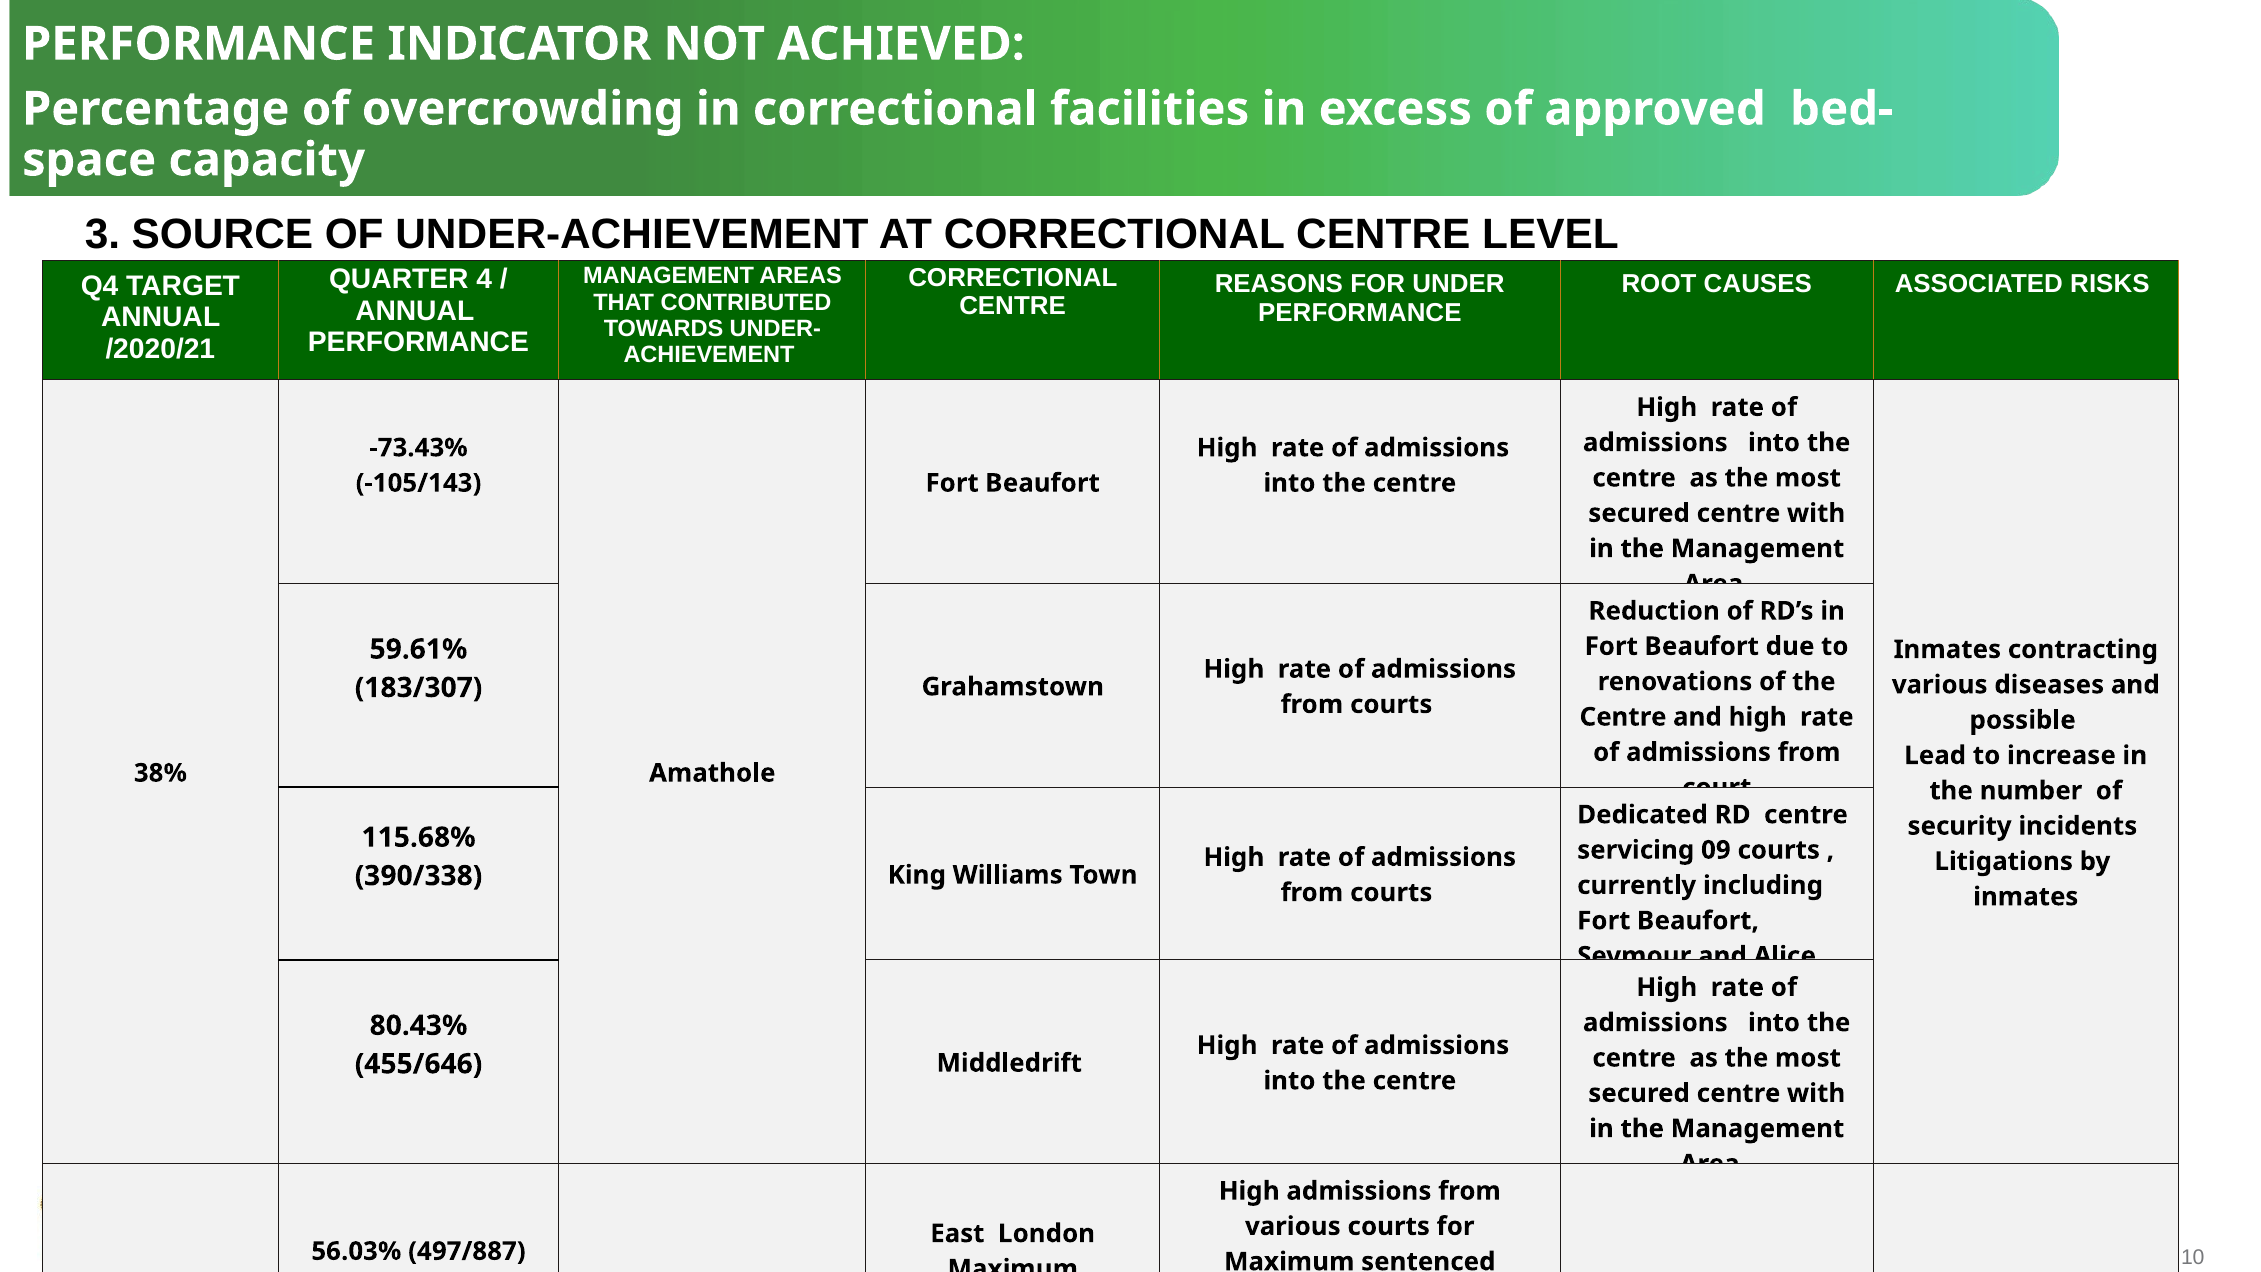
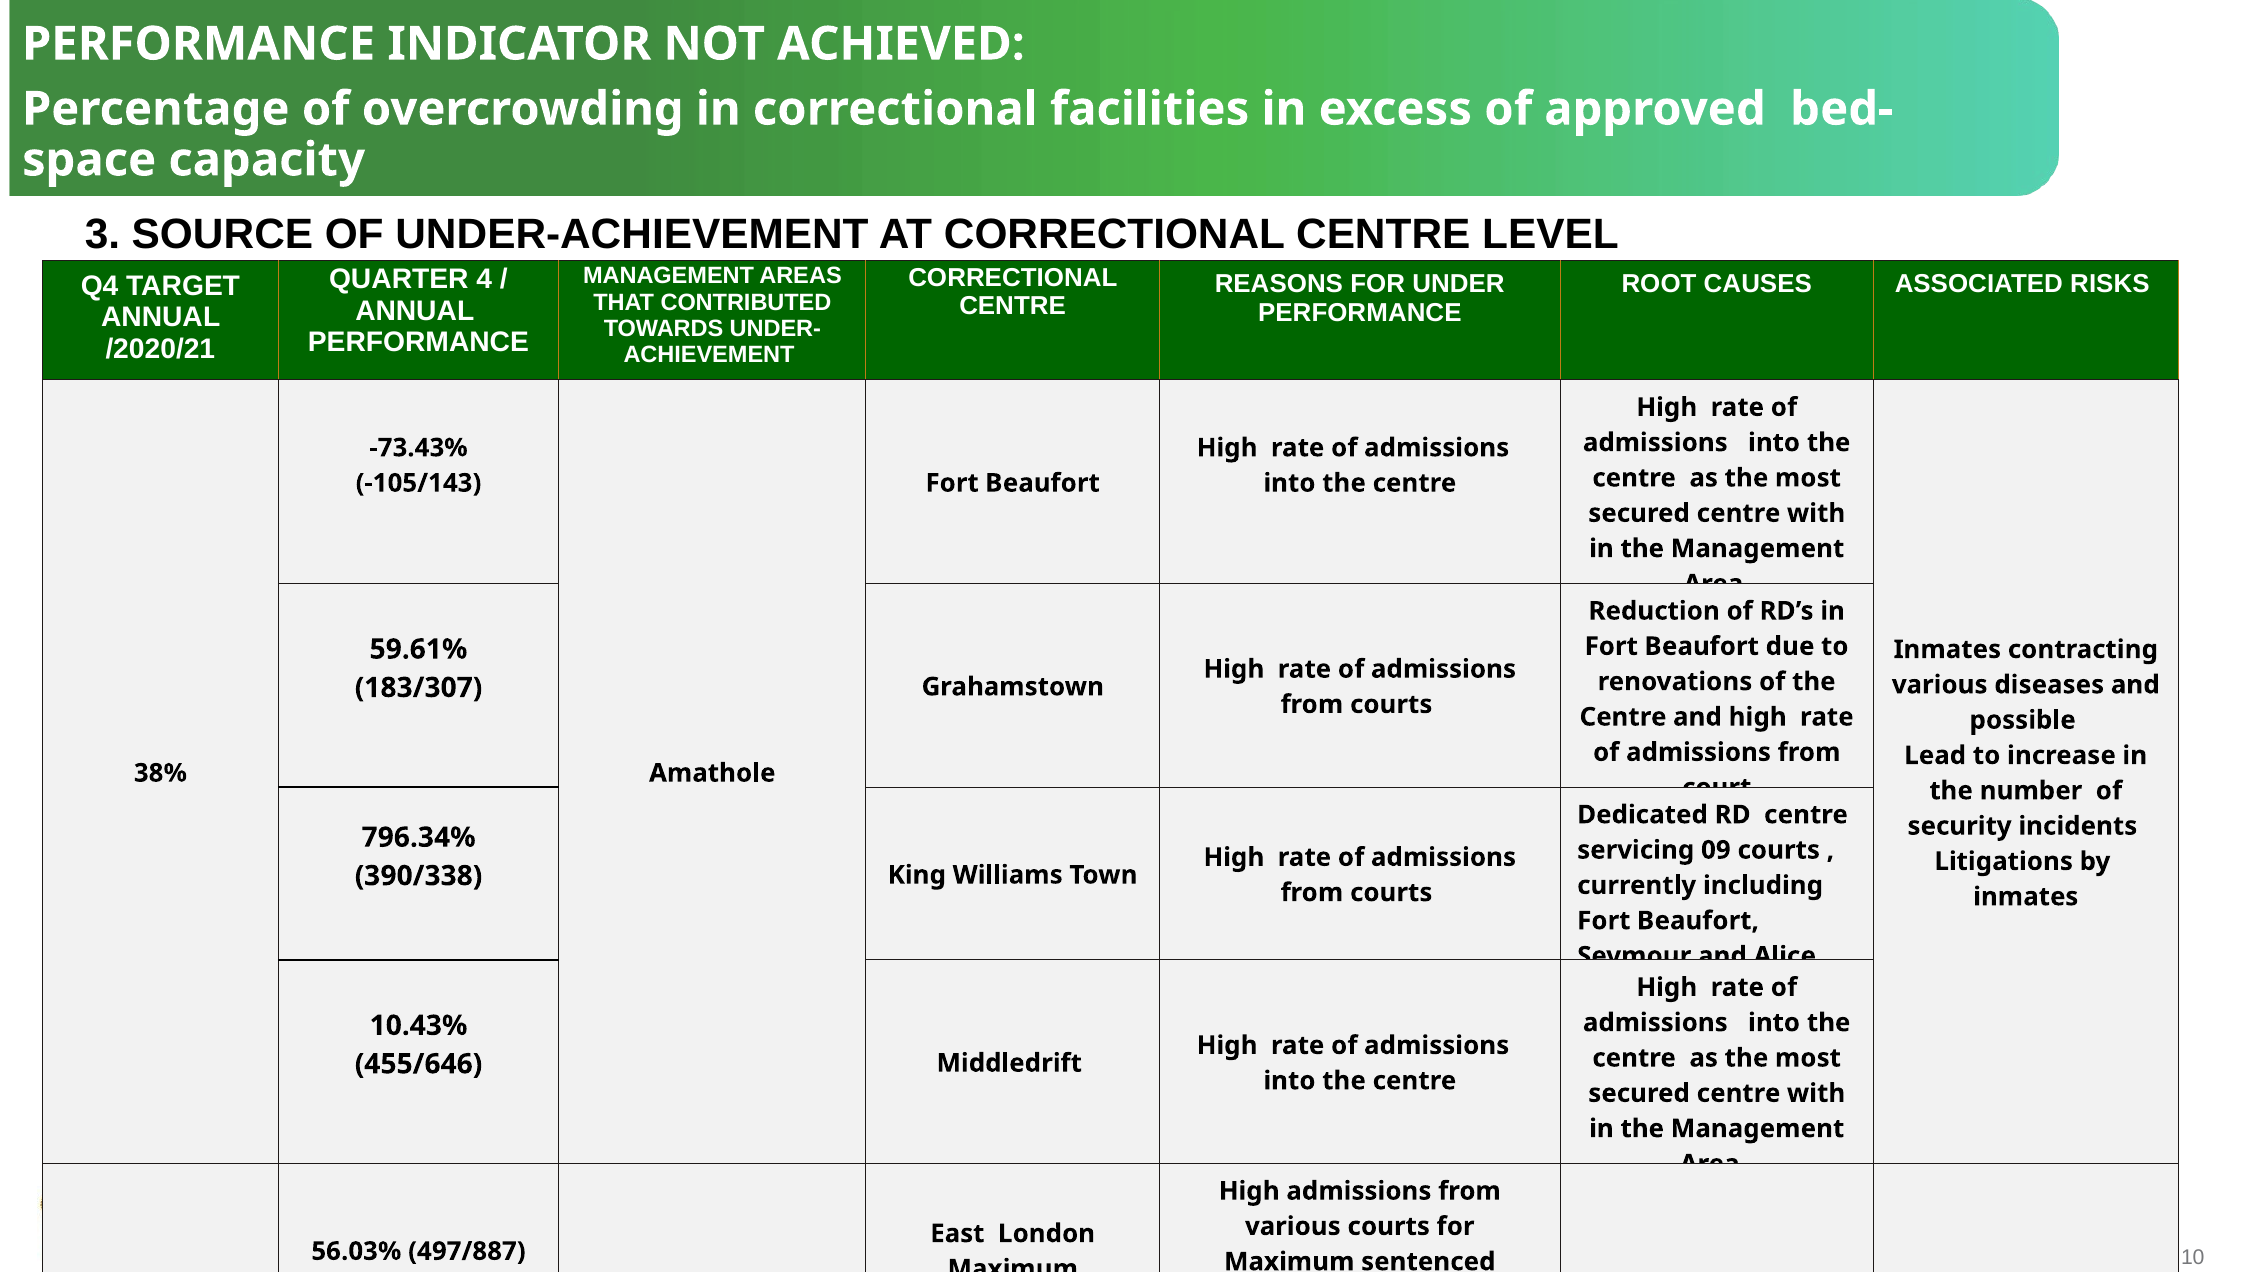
115.68%: 115.68% -> 796.34% (419, 837)
80.43%: 80.43% -> 10.43% (419, 1025)
